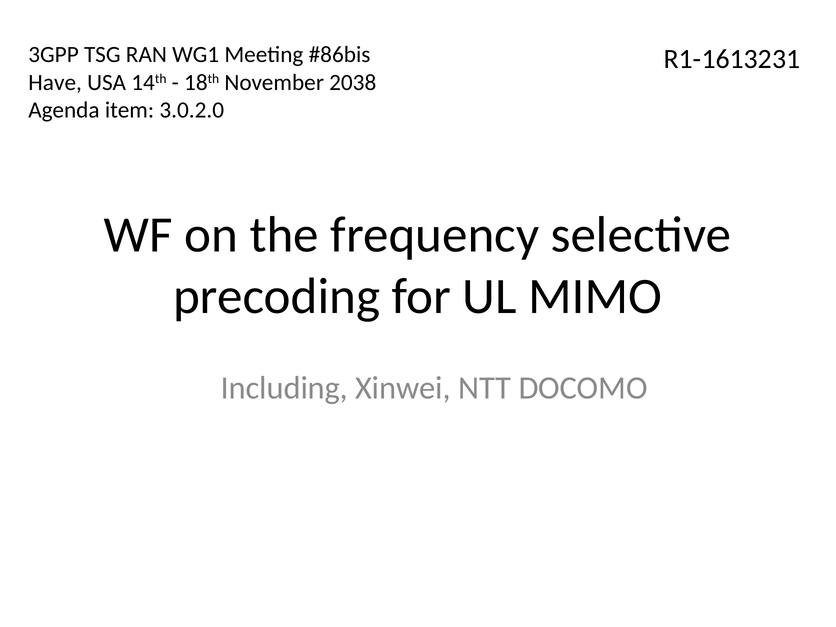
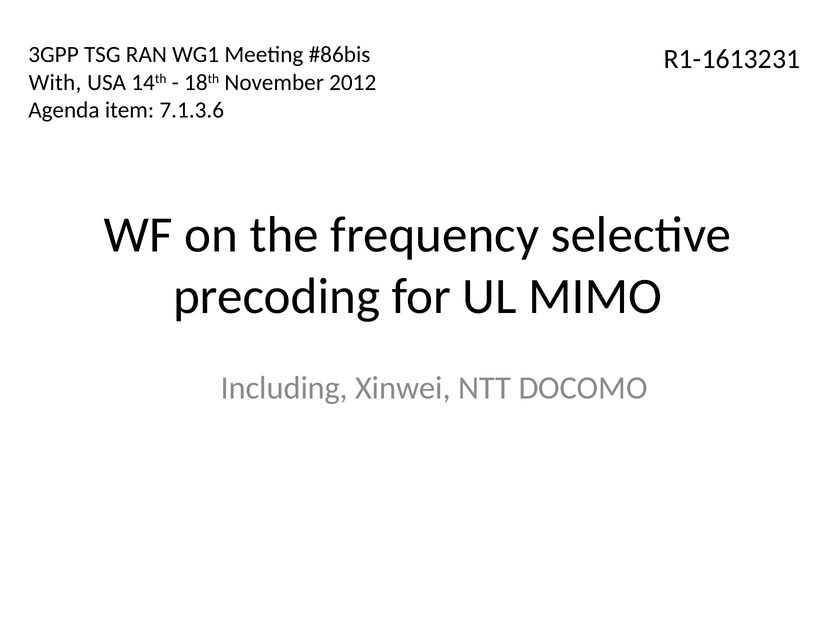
Have: Have -> With (55, 82)
2038: 2038 -> 2012 (353, 82)
3.0.2.0: 3.0.2.0 -> 7.1.3.6 (192, 110)
